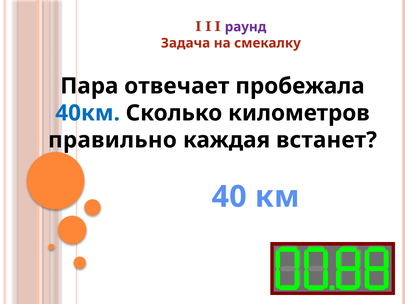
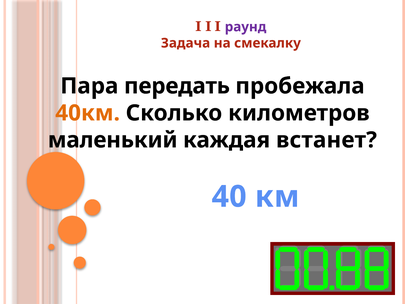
отвечает: отвечает -> передать (177, 86)
40км colour: blue -> orange (88, 113)
правильно: правильно -> маленький (113, 140)
